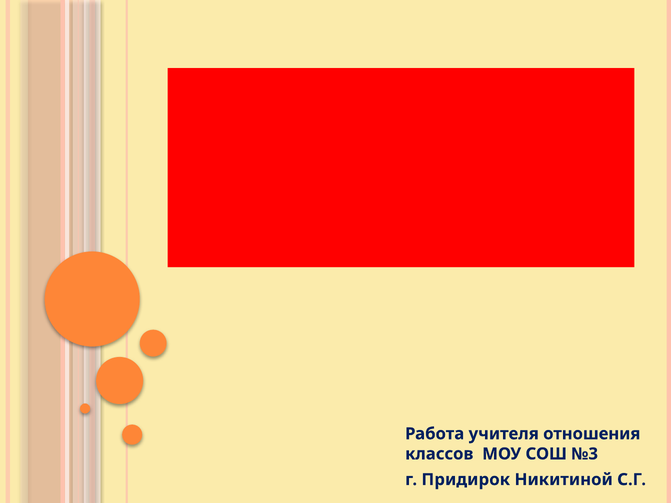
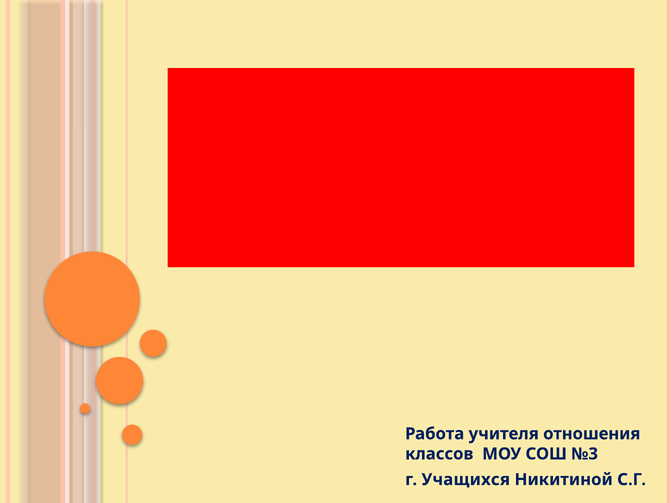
Придирок: Придирок -> Учащихся (466, 480)
